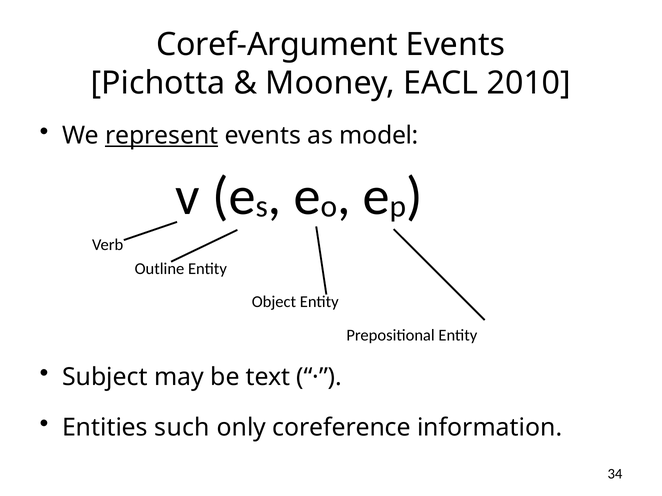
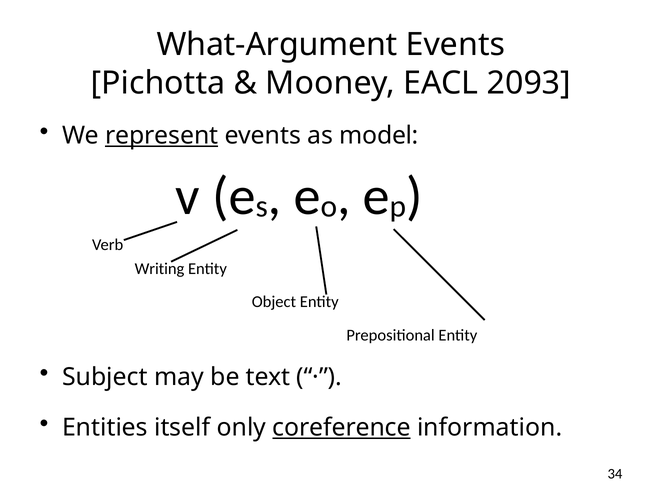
Coref-Argument: Coref-Argument -> What-Argument (277, 45)
2010: 2010 -> 2093 (529, 83)
Outline: Outline -> Writing (160, 269)
such: such -> itself (182, 428)
coreference underline: none -> present (342, 428)
